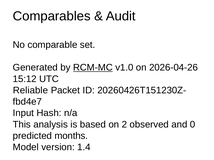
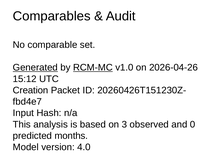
Generated underline: none -> present (35, 68)
Reliable: Reliable -> Creation (31, 91)
2: 2 -> 3 (124, 125)
1.4: 1.4 -> 4.0 (84, 148)
